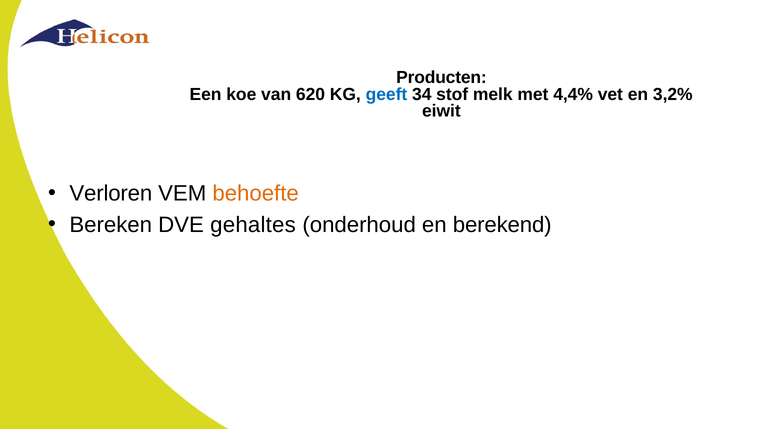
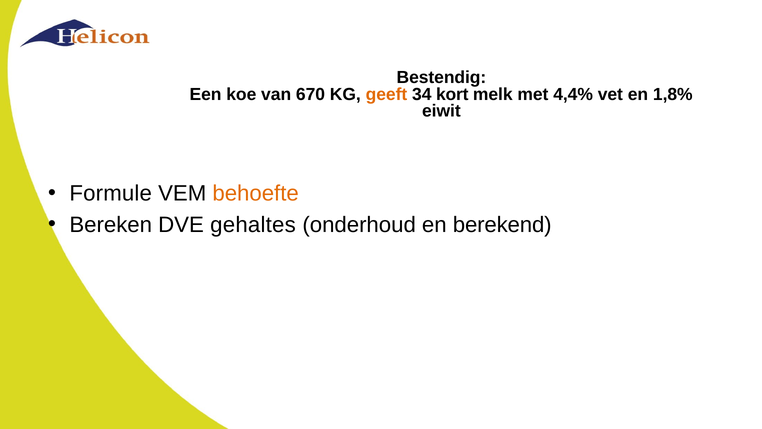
Producten: Producten -> Bestendig (441, 78)
620: 620 -> 670 (310, 94)
geeft colour: blue -> orange (386, 94)
stof: stof -> kort (452, 94)
3,2%: 3,2% -> 1,8% (673, 94)
Verloren: Verloren -> Formule (111, 193)
